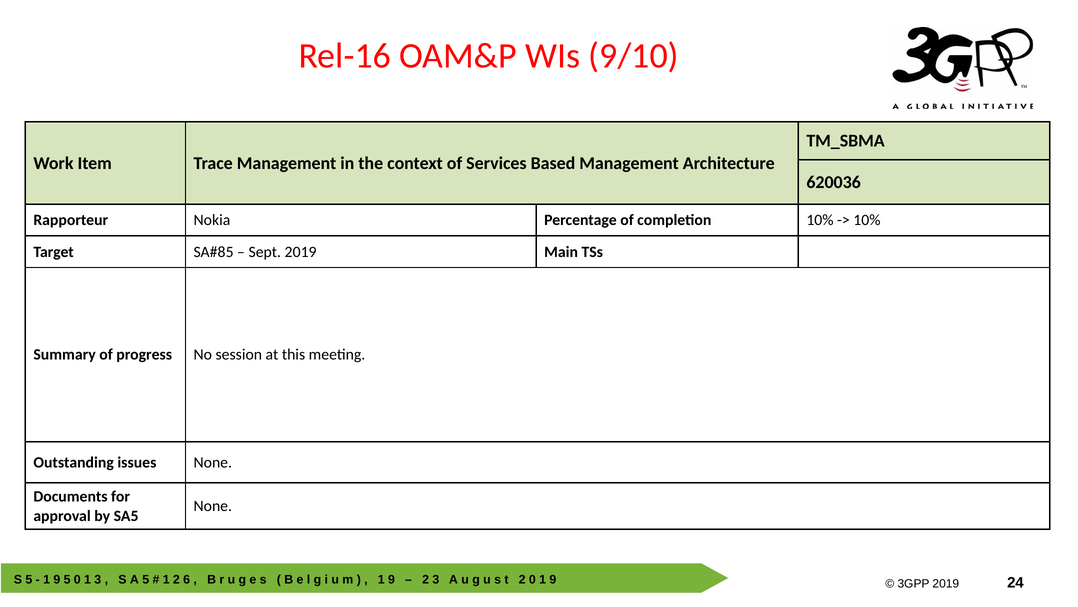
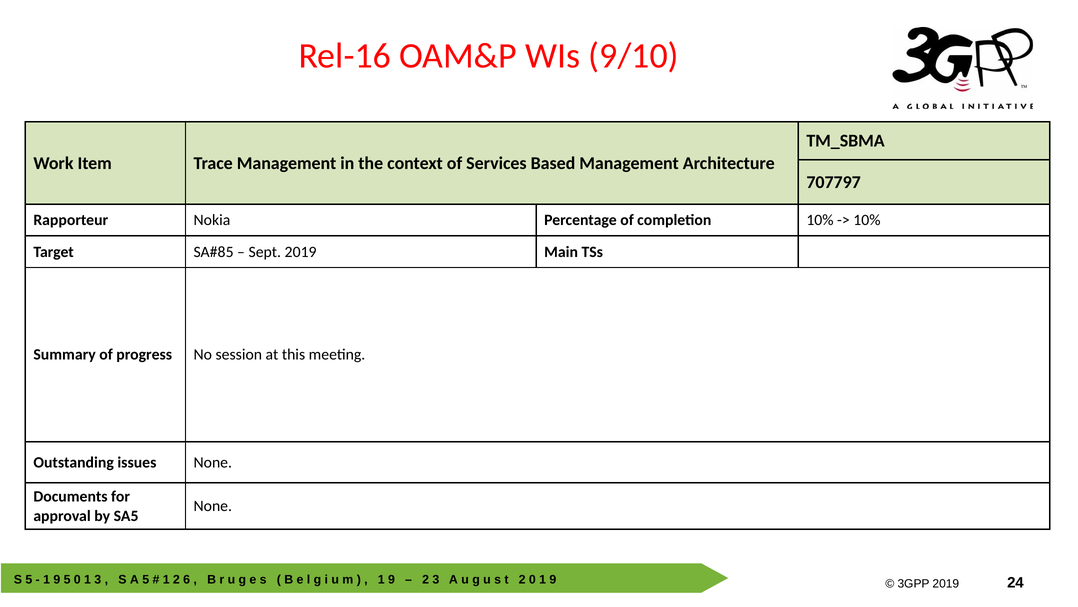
620036: 620036 -> 707797 (834, 182)
